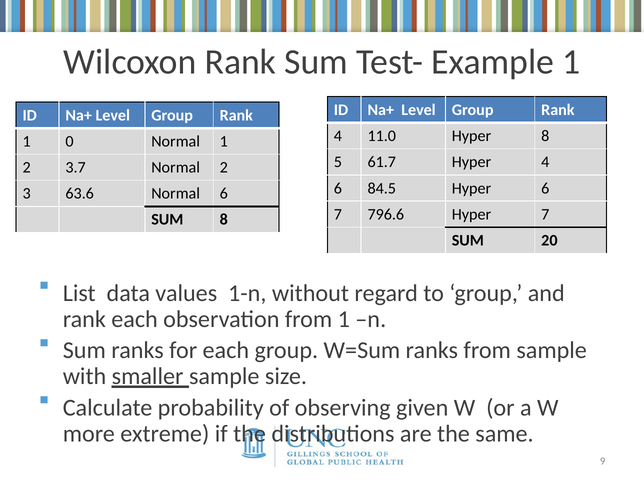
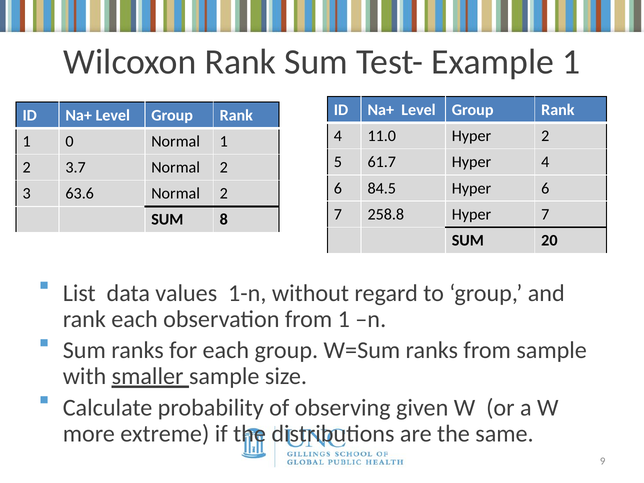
Hyper 8: 8 -> 2 (545, 136)
63.6 Normal 6: 6 -> 2 (224, 194)
796.6: 796.6 -> 258.8 (386, 214)
